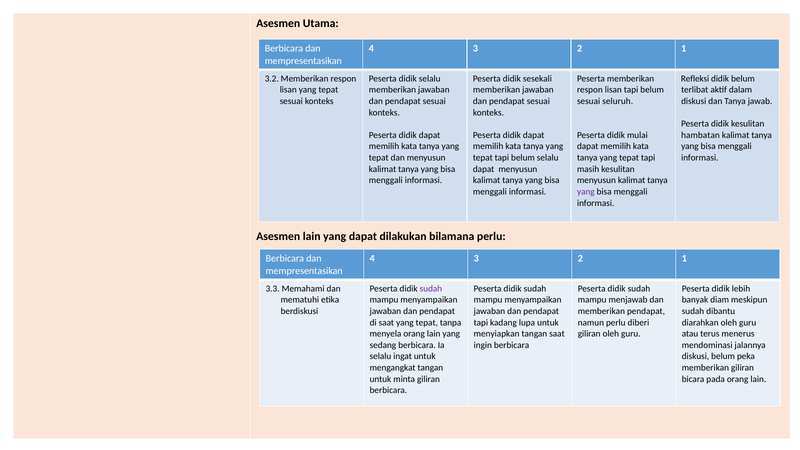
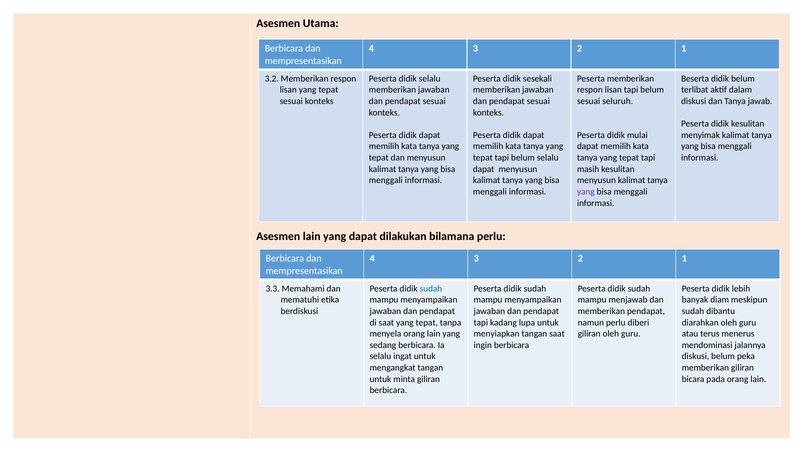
Refleksi: Refleksi -> Beserta (695, 79)
hambatan: hambatan -> menyimak (701, 135)
sudah colour: purple -> blue (431, 289)
